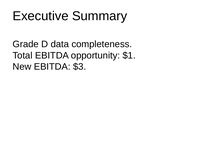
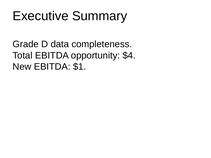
$1: $1 -> $4 (129, 56)
$3: $3 -> $1 (80, 67)
